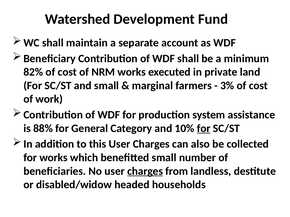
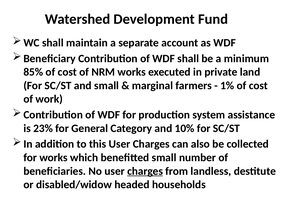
82%: 82% -> 85% (33, 72)
3%: 3% -> 1% (227, 86)
88%: 88% -> 23% (43, 129)
for underline: present -> none (204, 129)
